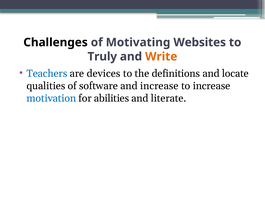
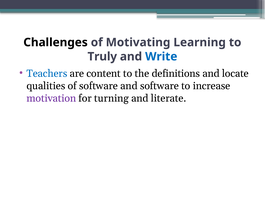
Websites: Websites -> Learning (200, 42)
Write colour: orange -> blue (161, 56)
devices: devices -> content (104, 73)
and increase: increase -> software (159, 86)
motivation colour: blue -> purple (51, 98)
abilities: abilities -> turning (111, 98)
